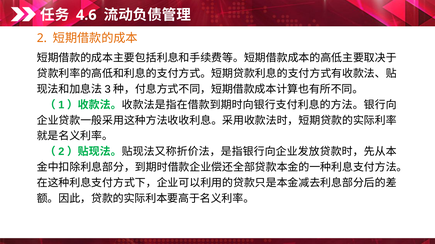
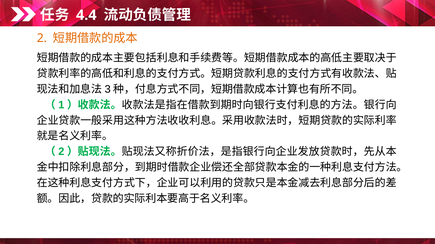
4.6: 4.6 -> 4.4 (86, 15)
